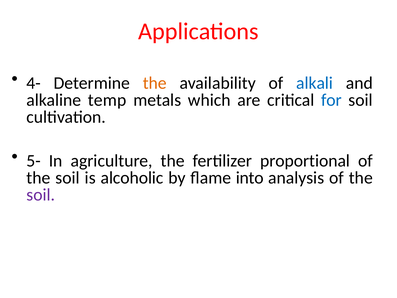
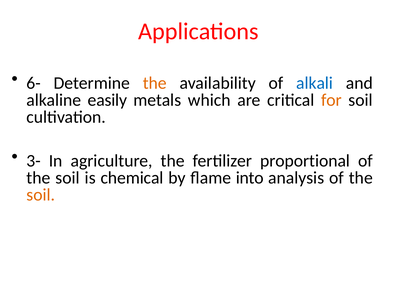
4-: 4- -> 6- (34, 83)
temp: temp -> easily (107, 100)
for colour: blue -> orange (332, 100)
5-: 5- -> 3- (34, 161)
alcoholic: alcoholic -> chemical (132, 178)
soil colour: purple -> orange (41, 195)
